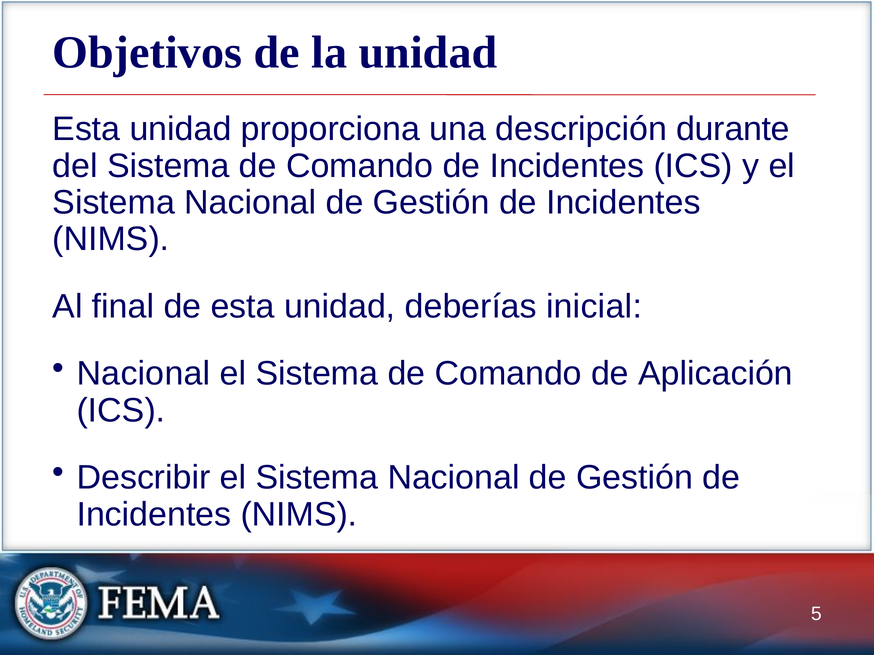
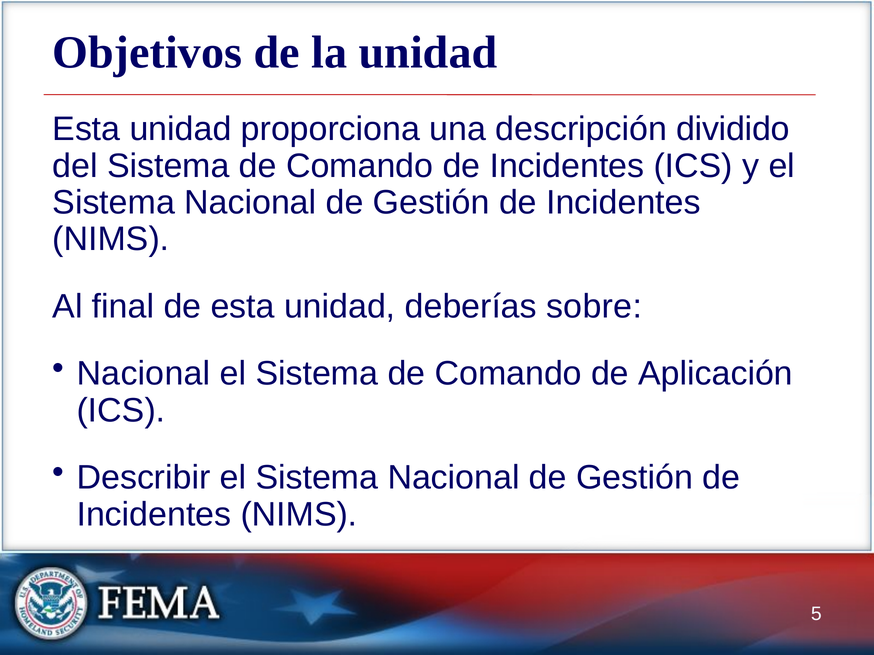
durante: durante -> dividido (733, 129)
inicial: inicial -> sobre (594, 307)
